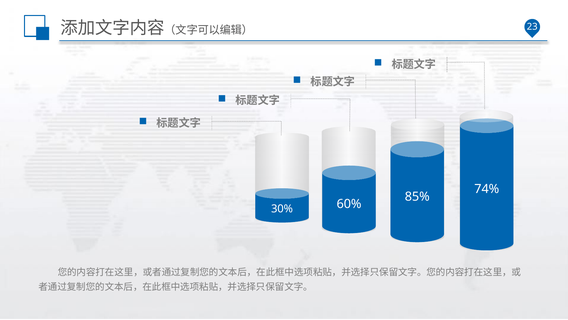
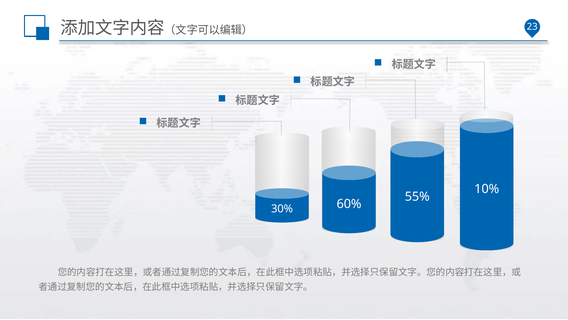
74%: 74% -> 10% (487, 189)
85%: 85% -> 55% (417, 196)
